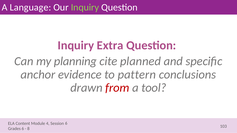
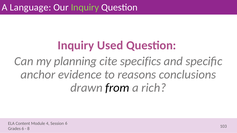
Extra: Extra -> Used (110, 45)
planned: planned -> specifics (141, 61)
pattern: pattern -> reasons (137, 75)
from colour: red -> black (117, 88)
tool: tool -> rich (154, 88)
